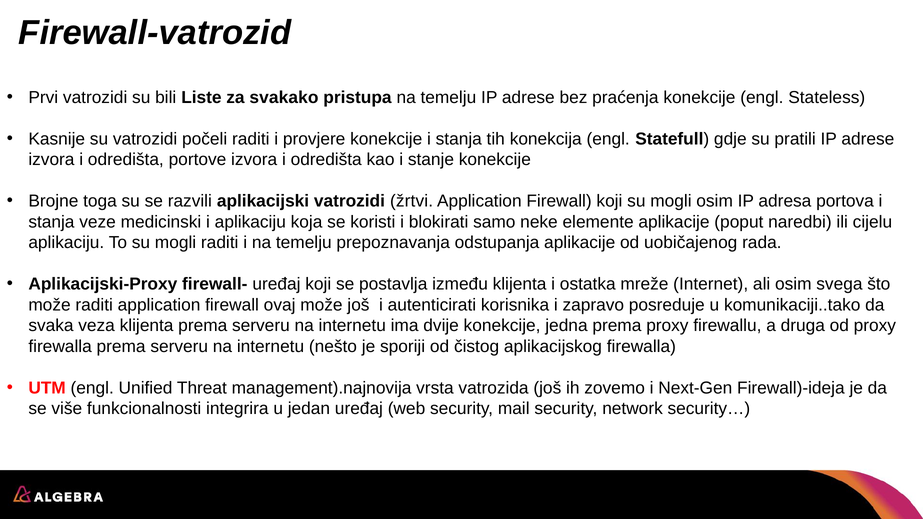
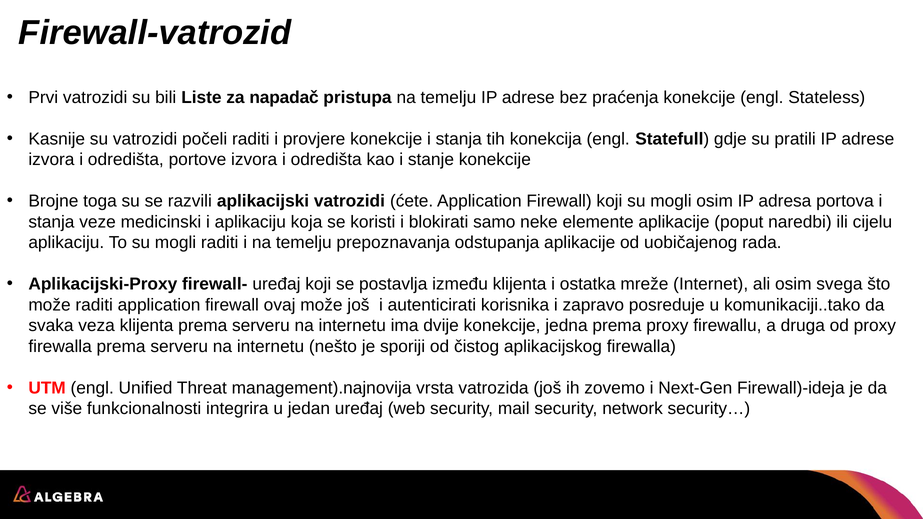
svakako: svakako -> napadač (284, 97)
žrtvi: žrtvi -> ćete (412, 201)
